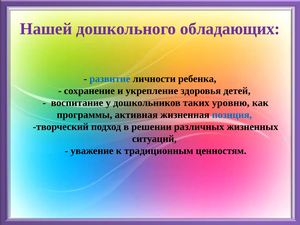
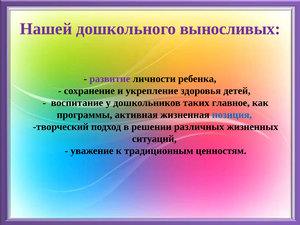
обладающих: обладающих -> выносливых (230, 29)
развитие colour: blue -> purple (110, 79)
уровню: уровню -> главное (231, 103)
